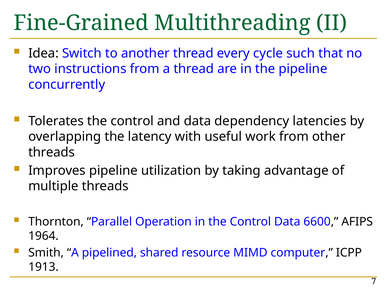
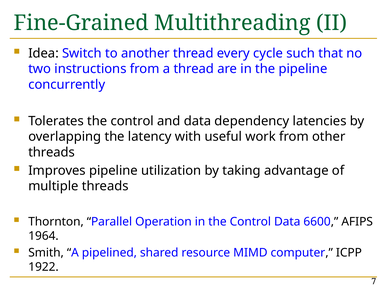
1913: 1913 -> 1922 (43, 266)
